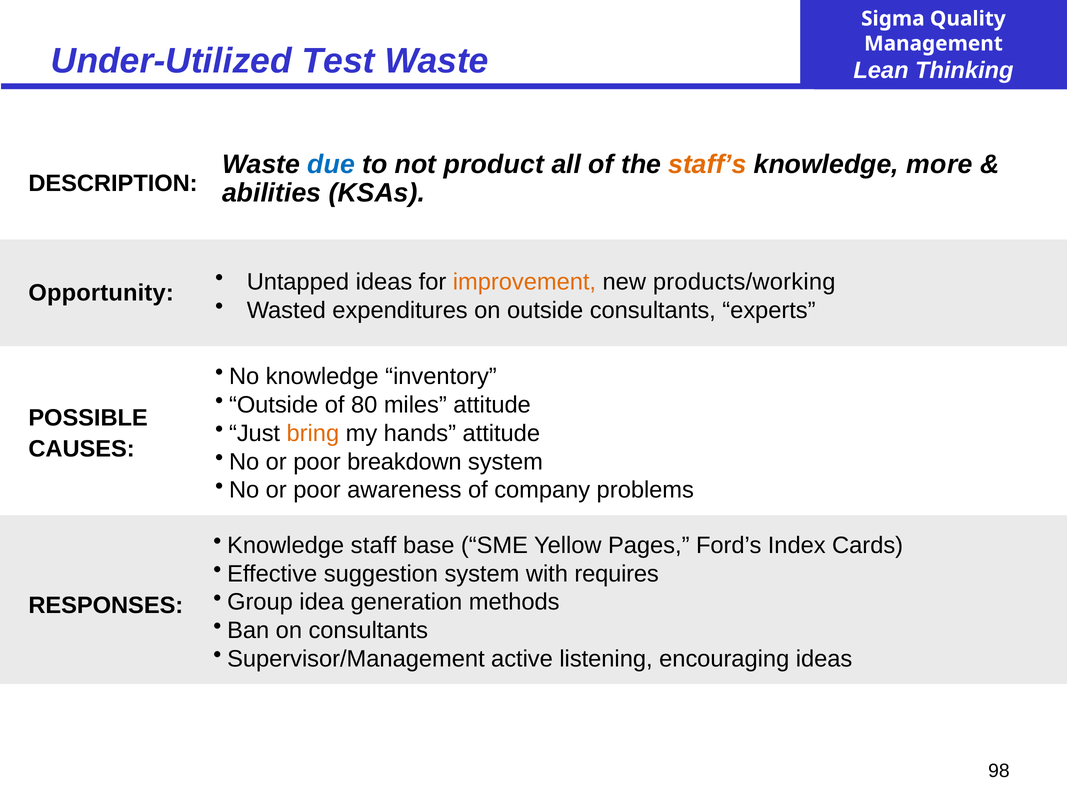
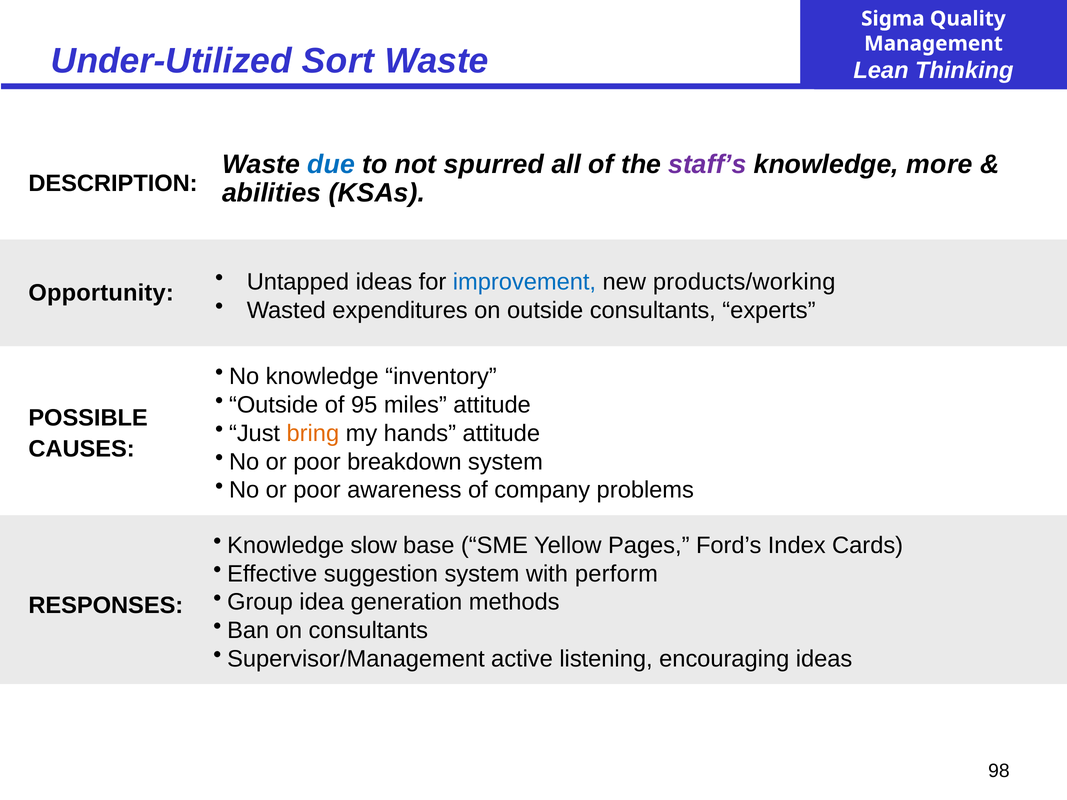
Test: Test -> Sort (338, 61)
product: product -> spurred (494, 164)
staff’s colour: orange -> purple (707, 164)
improvement colour: orange -> blue (524, 282)
80: 80 -> 95 (364, 405)
staff: staff -> slow (374, 545)
requires: requires -> perform (616, 574)
